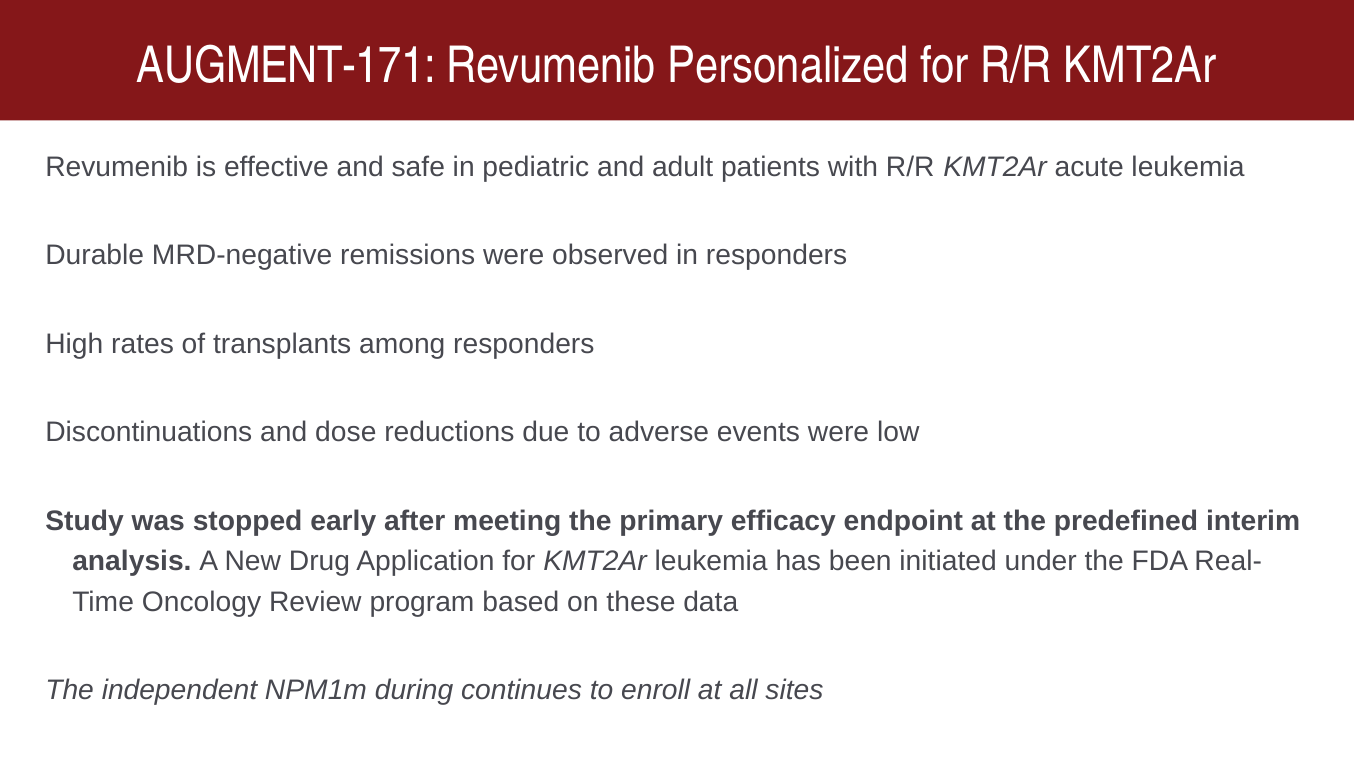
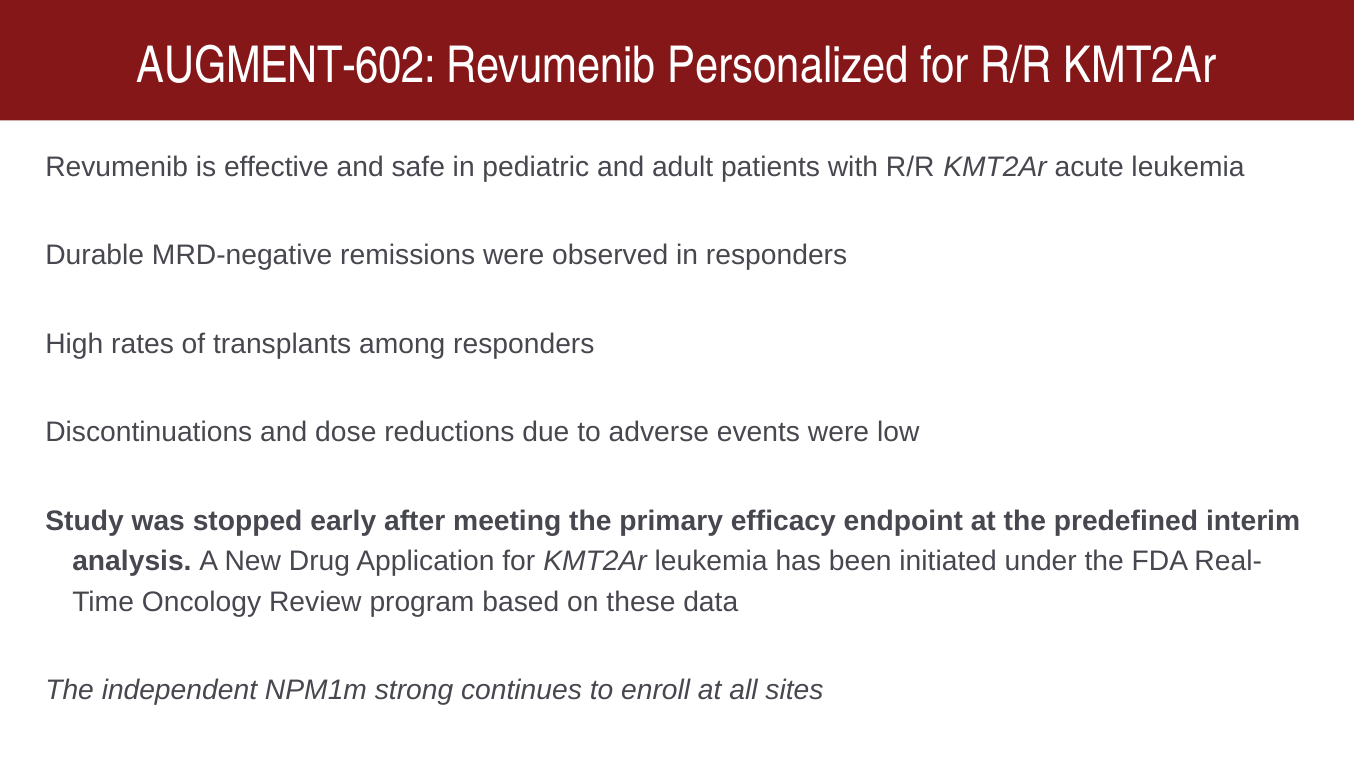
AUGMENT-171: AUGMENT-171 -> AUGMENT-602 (286, 66)
during: during -> strong (414, 691)
